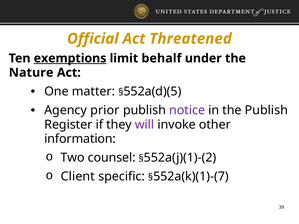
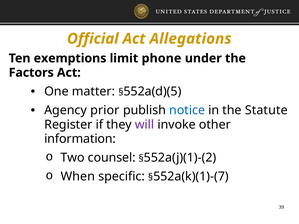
Threatened: Threatened -> Allegations (191, 39)
exemptions underline: present -> none (70, 58)
behalf: behalf -> phone (161, 58)
Nature: Nature -> Factors (31, 73)
notice colour: purple -> blue (187, 110)
the Publish: Publish -> Statute (266, 110)
Client: Client -> When (78, 177)
